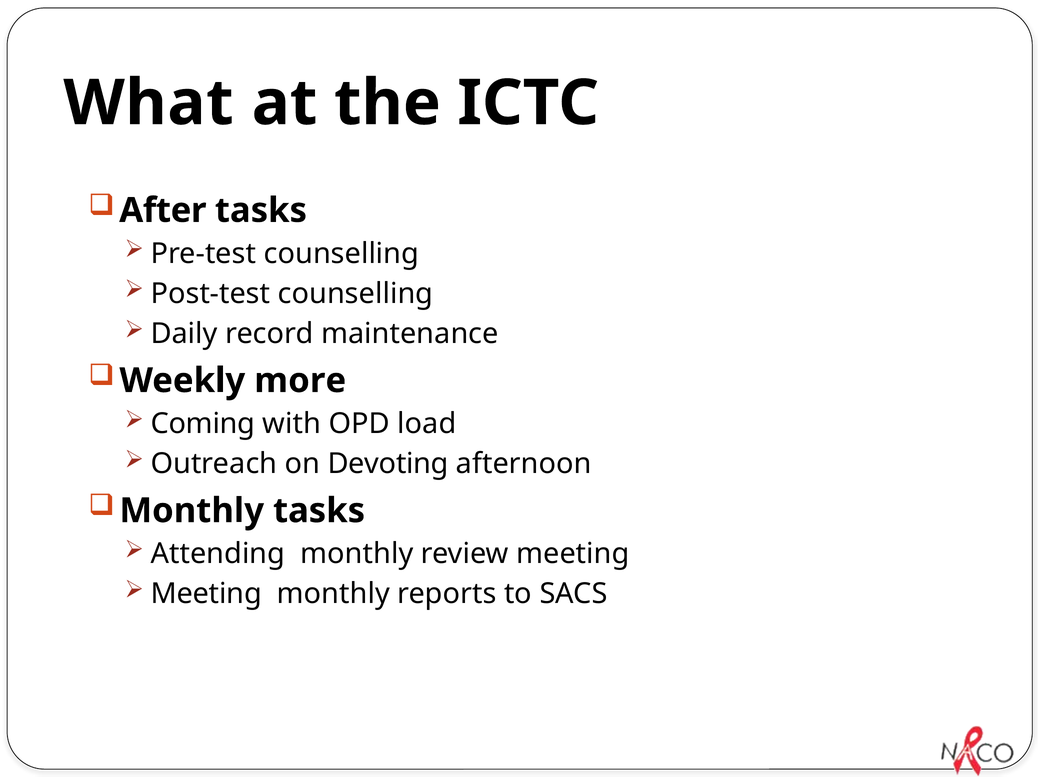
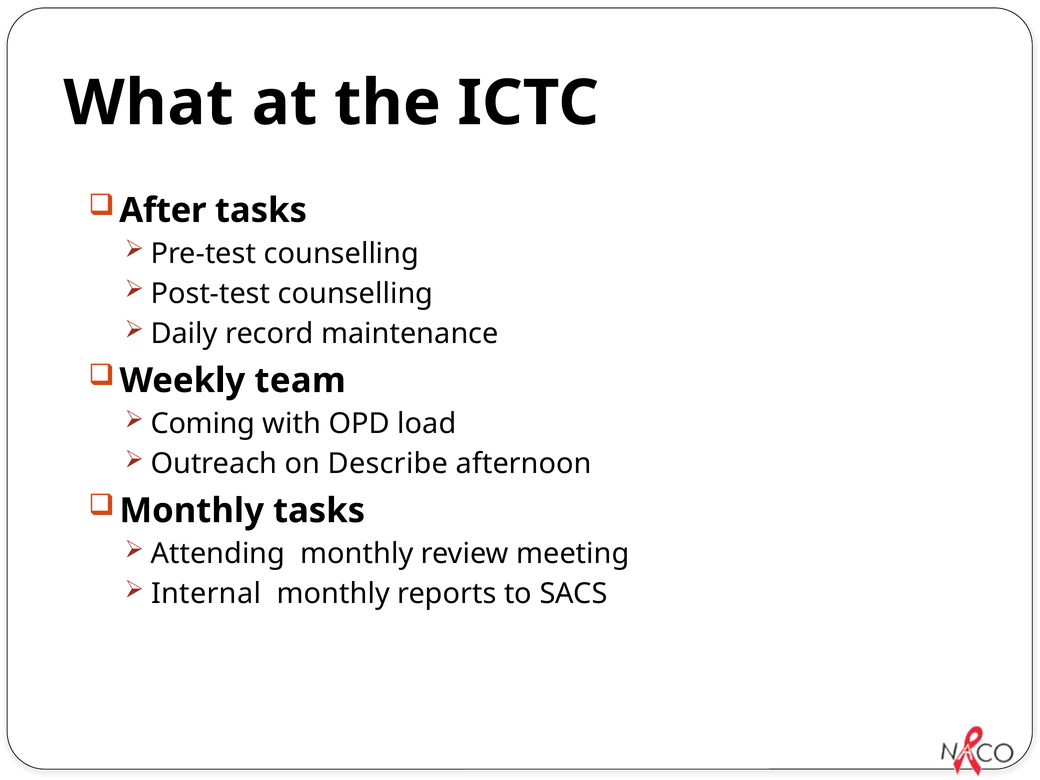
more: more -> team (300, 381)
Devoting: Devoting -> Describe (388, 464)
Meeting: Meeting -> Internal (206, 594)
